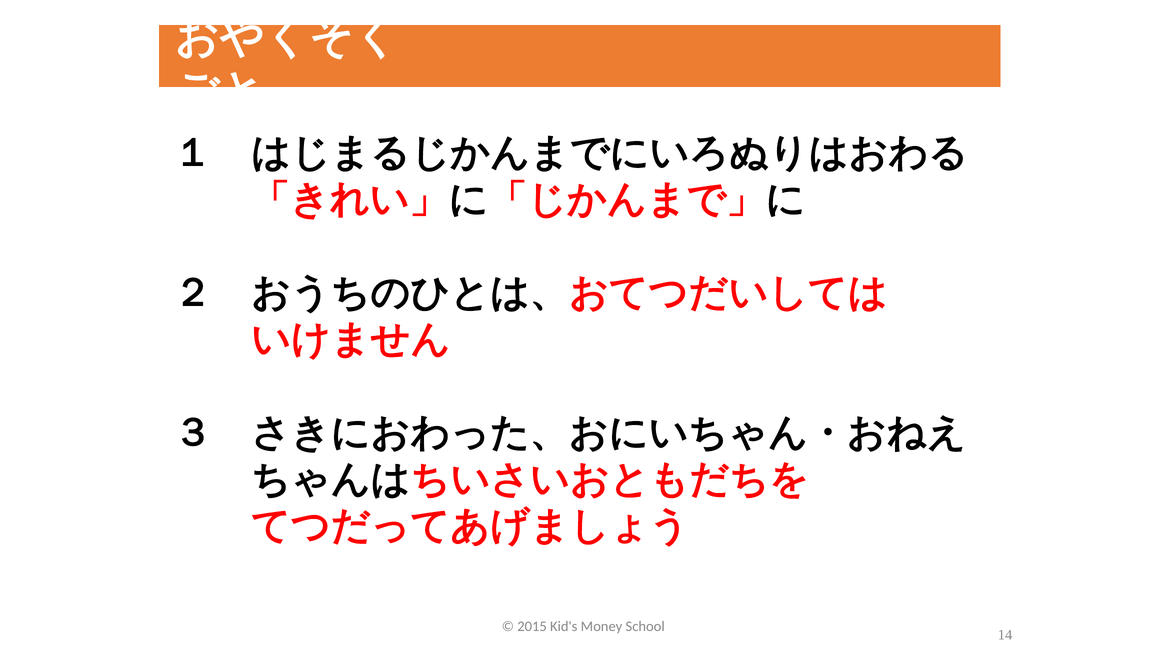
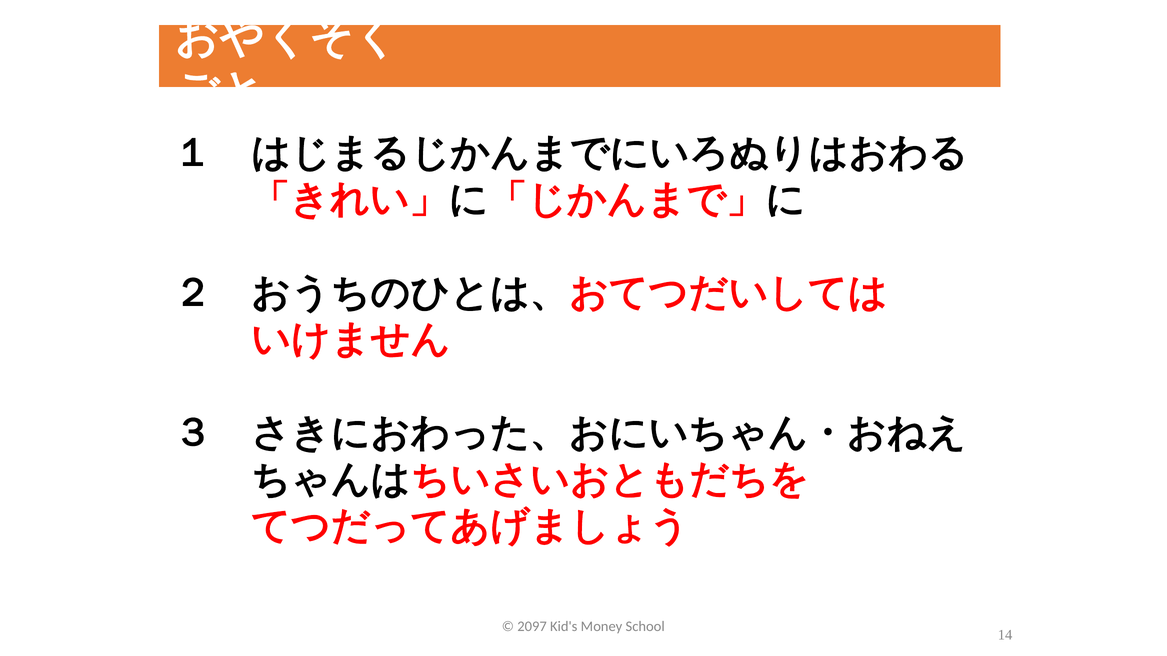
2015: 2015 -> 2097 (532, 627)
